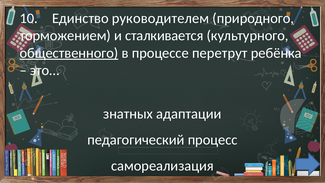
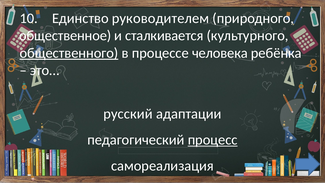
торможением: торможением -> общественное (65, 36)
перетрут: перетрут -> человека (220, 53)
знатных: знатных -> русский (128, 114)
процесс underline: none -> present (213, 140)
